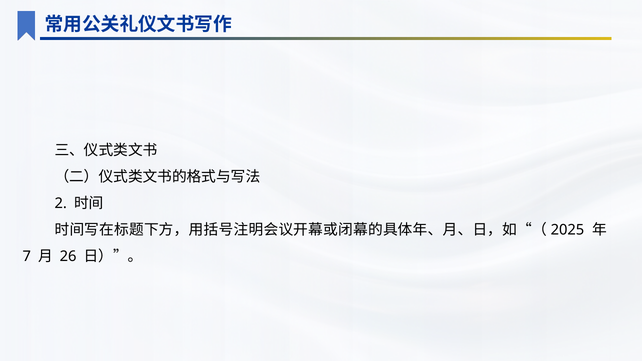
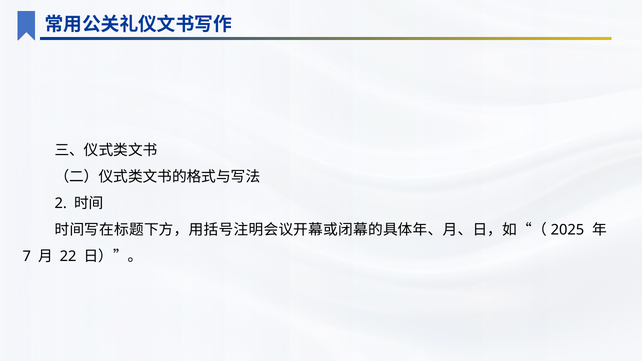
26: 26 -> 22 (68, 257)
